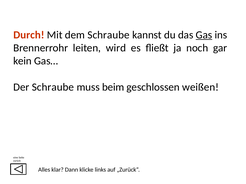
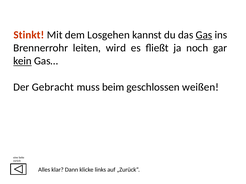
Durch: Durch -> Stinkt (29, 35)
dem Schraube: Schraube -> Losgehen (109, 35)
kein underline: none -> present (22, 61)
Der Schraube: Schraube -> Gebracht (53, 87)
